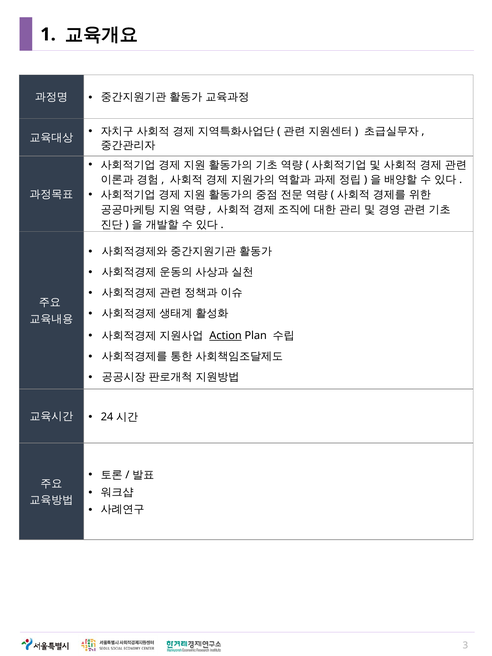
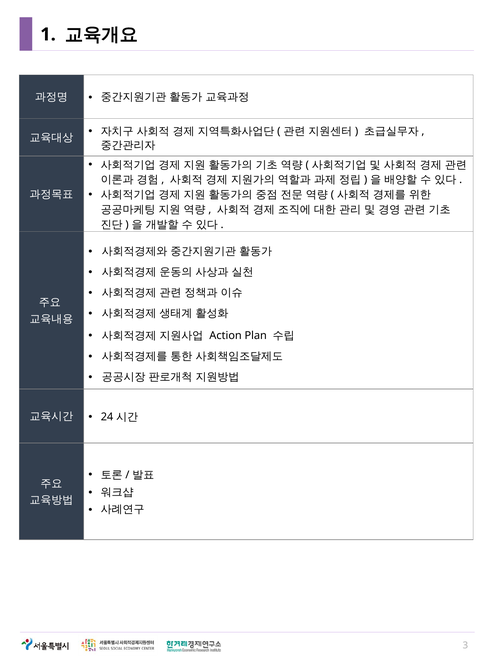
Action underline: present -> none (226, 336)
